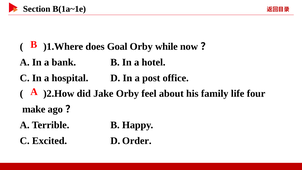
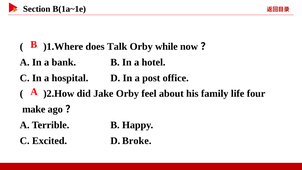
Goal: Goal -> Talk (117, 46)
Order: Order -> Broke (137, 141)
